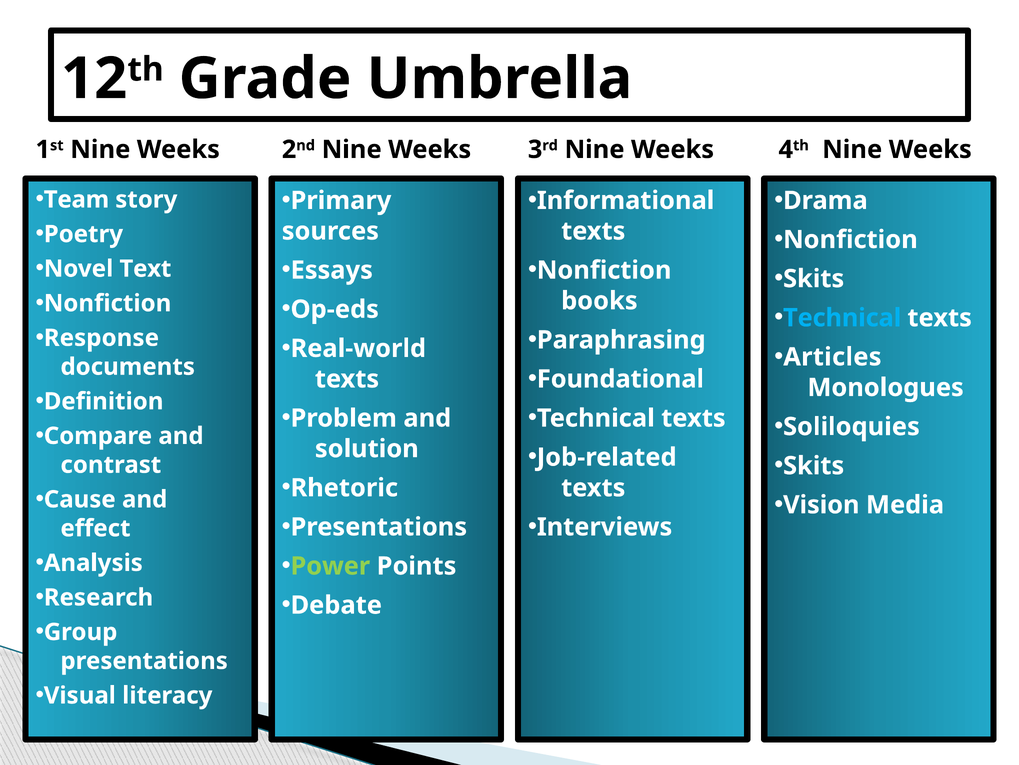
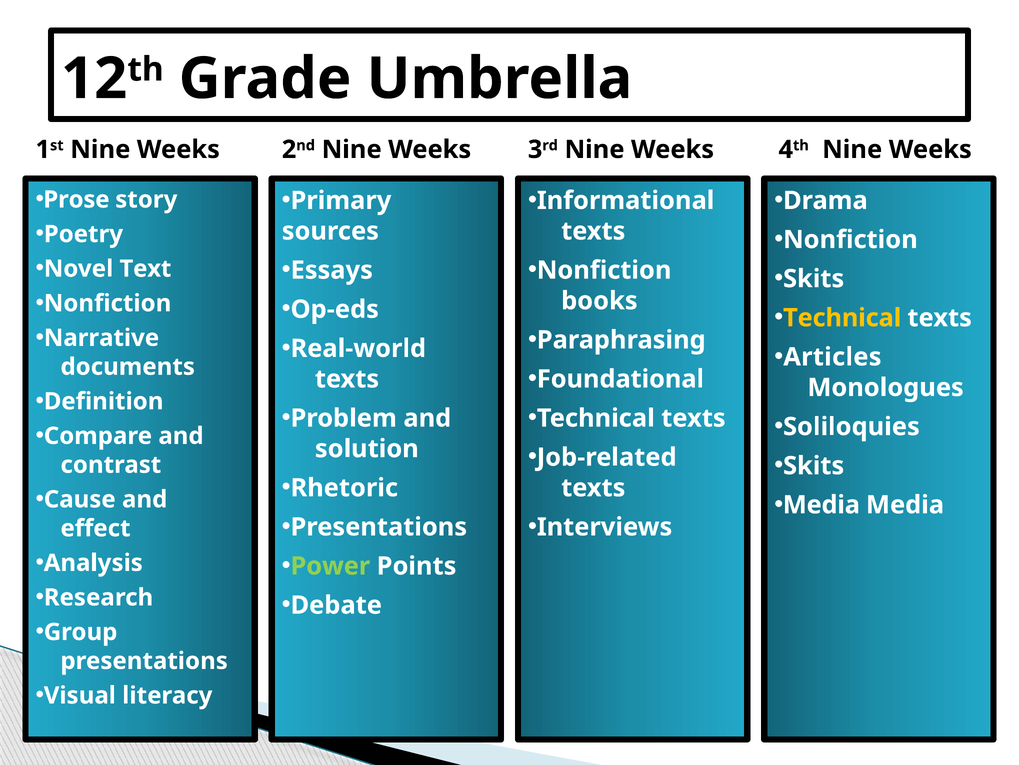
Team: Team -> Prose (76, 199)
Technical colour: light blue -> yellow (842, 318)
Response: Response -> Narrative (101, 338)
Vision: Vision -> Media (821, 504)
